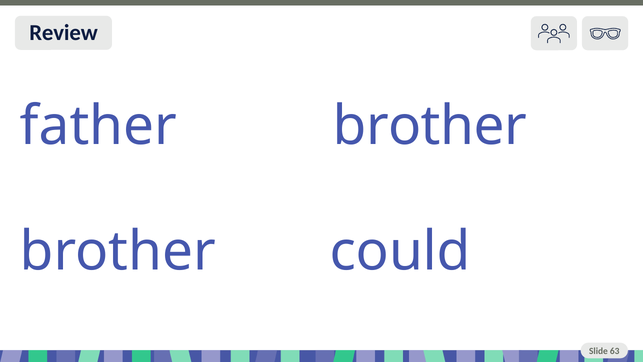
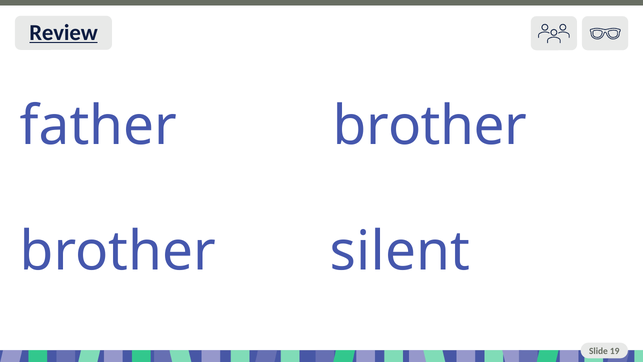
Review underline: none -> present (64, 33)
could: could -> silent (400, 251)
63: 63 -> 19 (615, 351)
